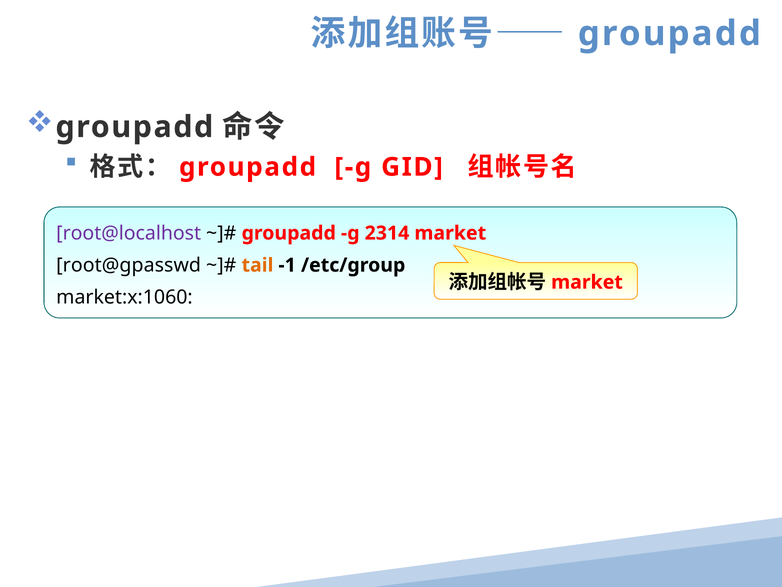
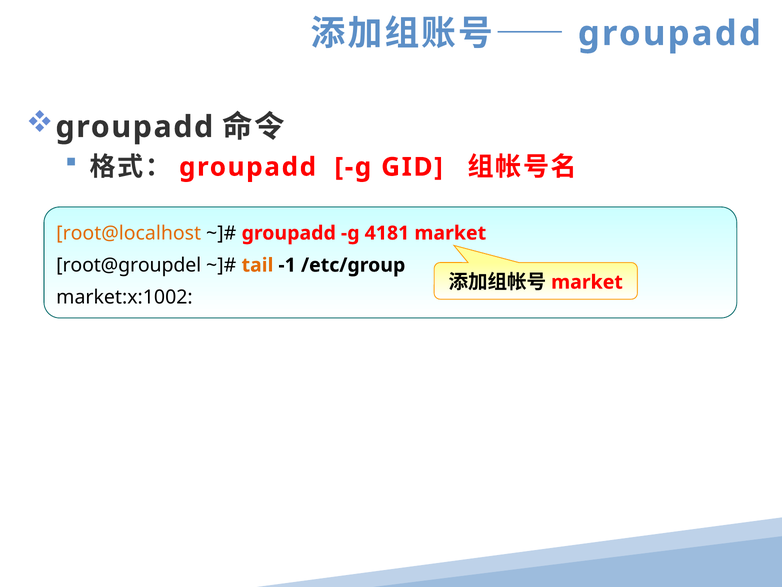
root@localhost colour: purple -> orange (129, 233)
2314: 2314 -> 4181 (387, 233)
root@gpasswd: root@gpasswd -> root@groupdel (129, 265)
market:x:1060: market:x:1060 -> market:x:1002 (124, 297)
